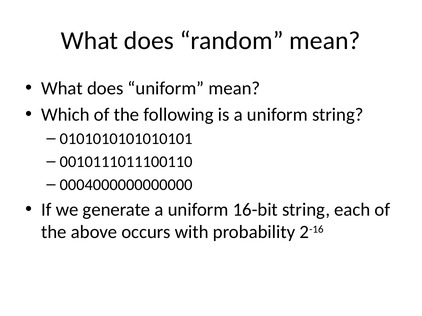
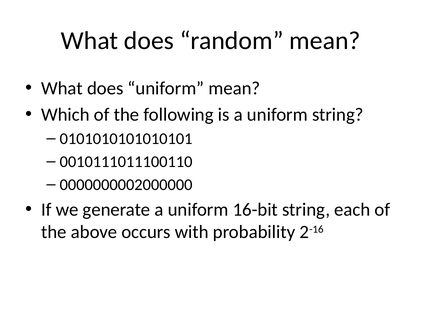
0004000000000000: 0004000000000000 -> 0000000002000000 (126, 185)
